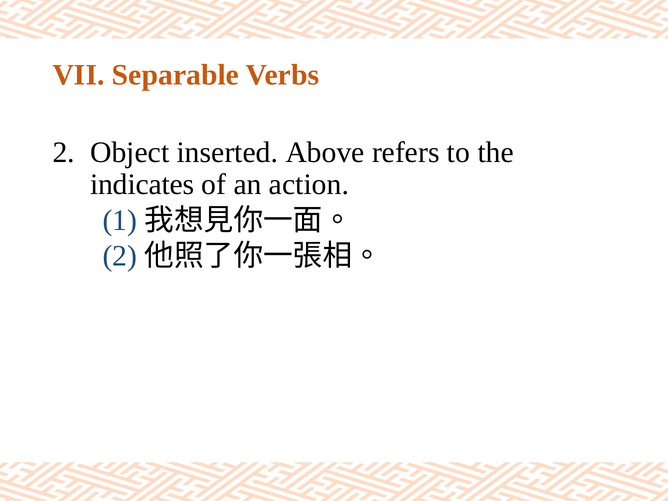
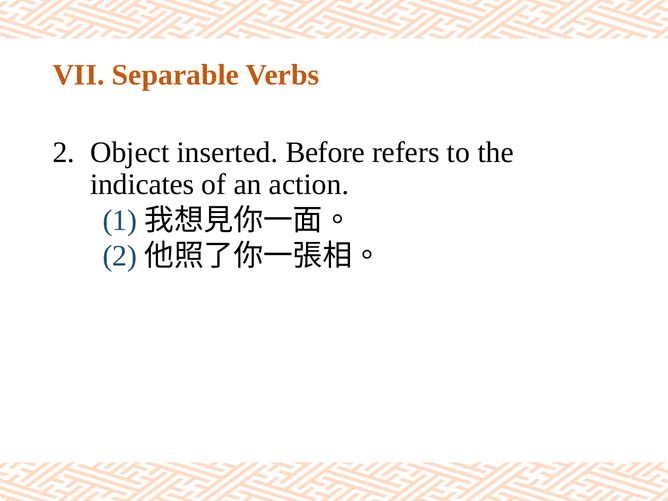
Above: Above -> Before (325, 153)
